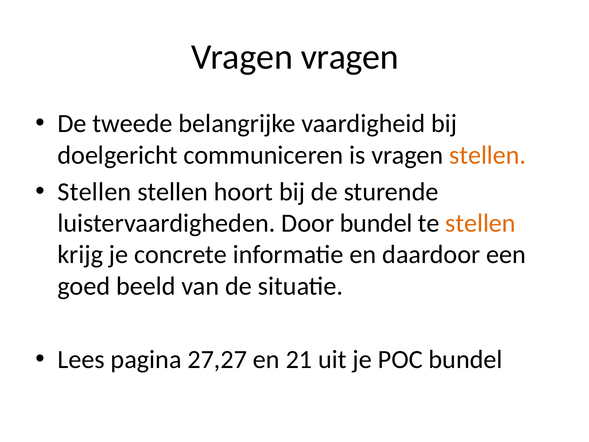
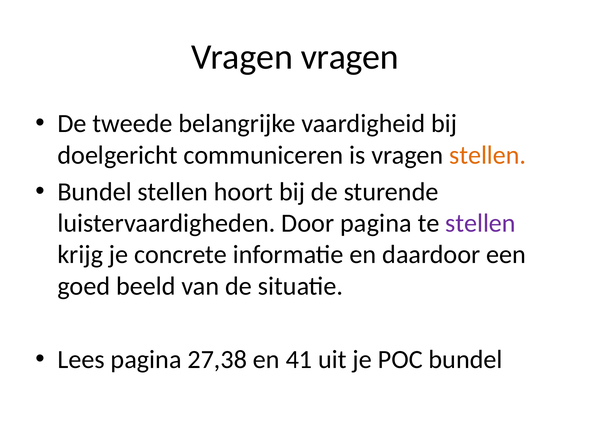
Stellen: Stellen -> Bundel (95, 192)
Door bundel: bundel -> pagina (376, 223)
stellen colour: orange -> purple (480, 223)
27,27: 27,27 -> 27,38 (217, 359)
21: 21 -> 41 (299, 359)
